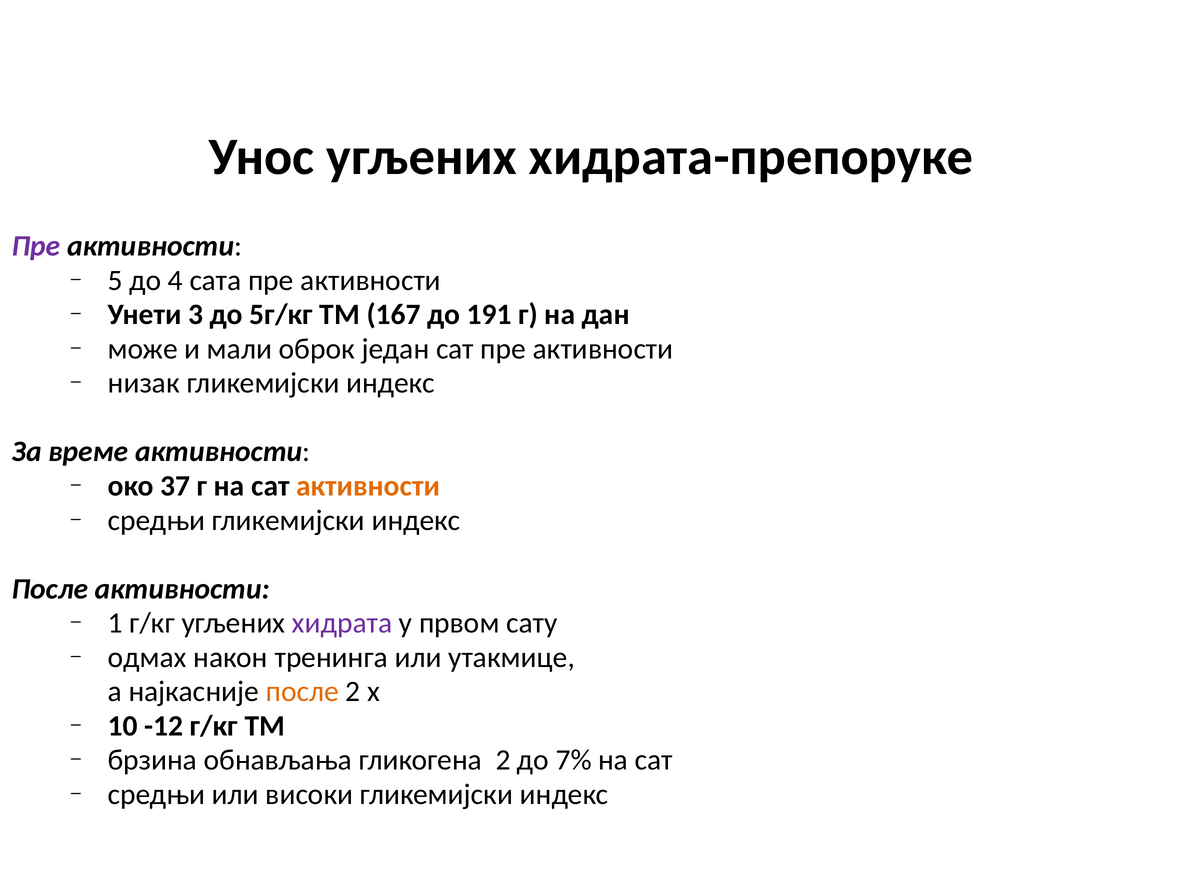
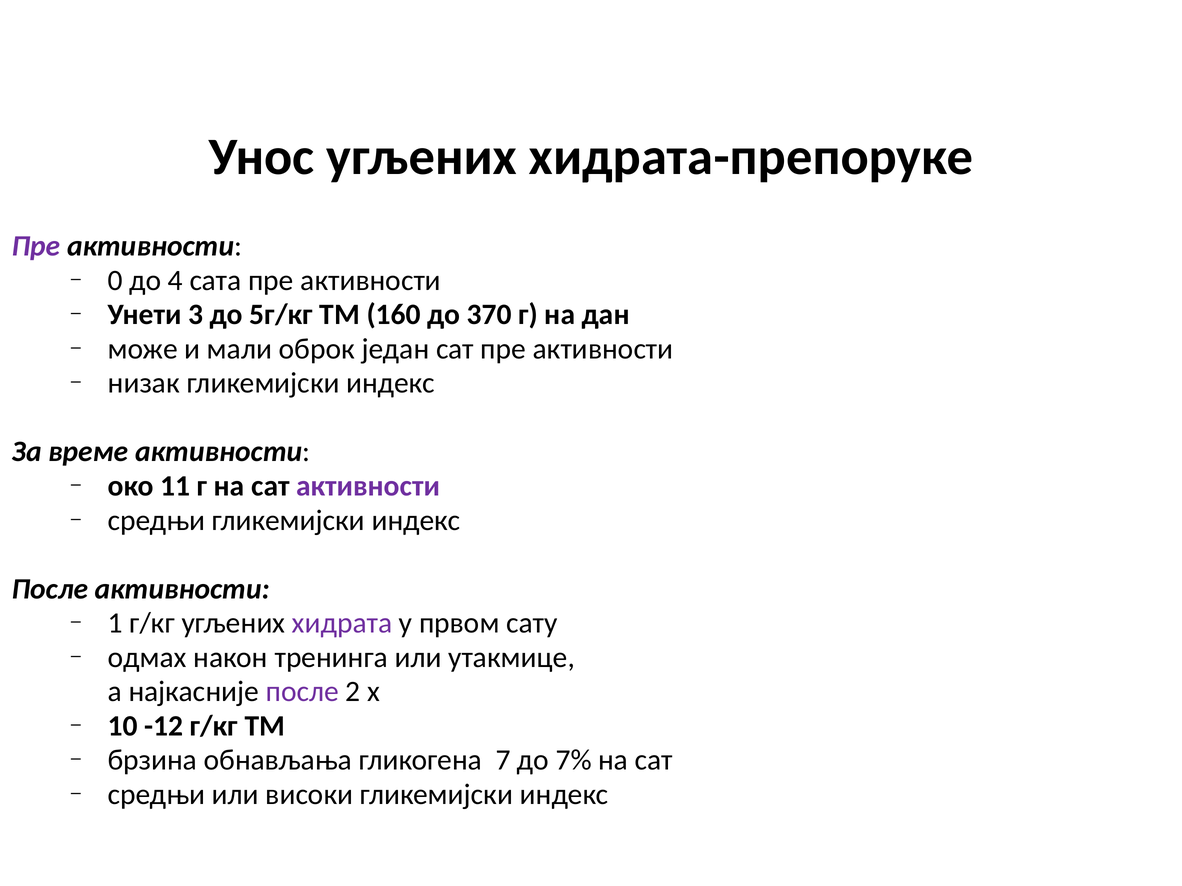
5: 5 -> 0 (115, 281)
167: 167 -> 160 (394, 315)
191: 191 -> 370 (489, 315)
37: 37 -> 11 (175, 486)
активности colour: orange -> purple (368, 486)
после colour: orange -> purple (302, 692)
гликогена 2: 2 -> 7 (503, 761)
